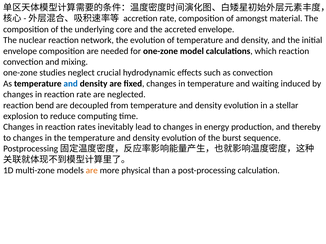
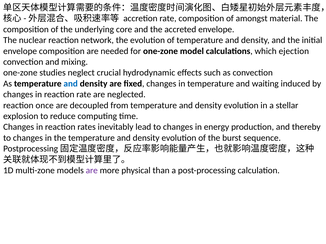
which reaction: reaction -> ejection (294, 51)
bend: bend -> once (45, 106)
are colour: orange -> purple (92, 171)
